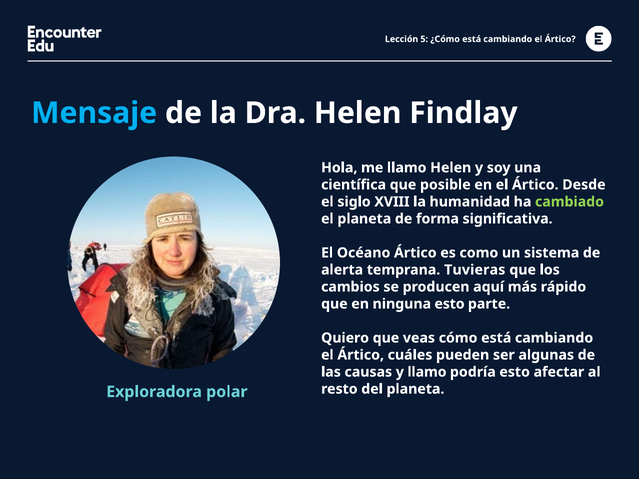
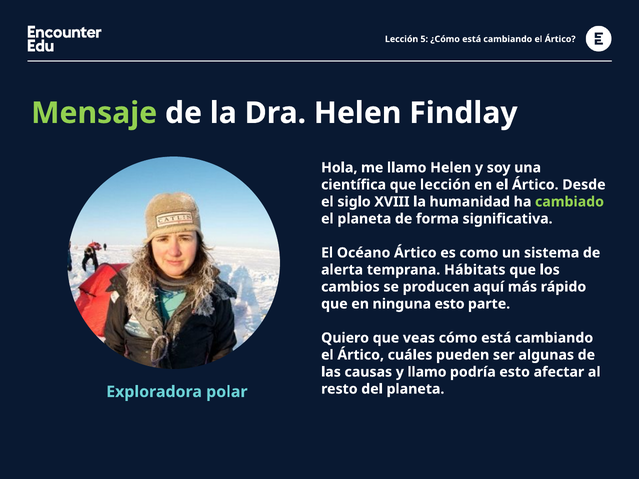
Mensaje colour: light blue -> light green (94, 113)
que posible: posible -> lección (445, 185)
Tuvieras: Tuvieras -> Hábitats (475, 270)
